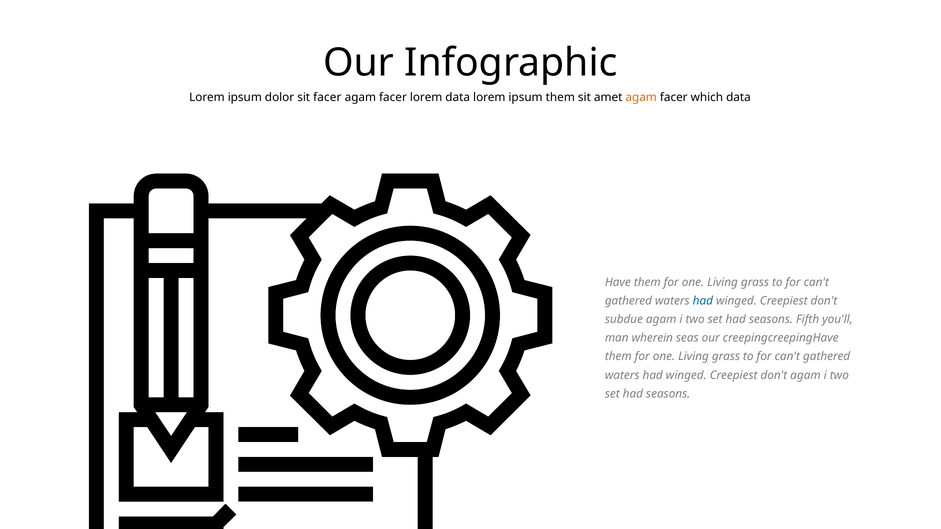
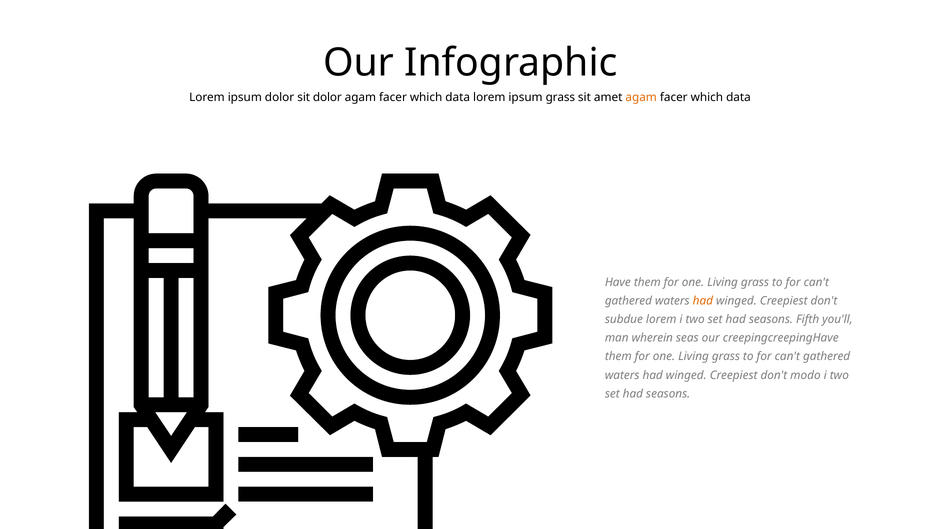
sit facer: facer -> dolor (327, 97)
lorem: lorem -> which (426, 97)
ipsum them: them -> grass (560, 97)
had colour: blue -> orange (703, 301)
subdue agam: agam -> lorem (661, 320)
don't agam: agam -> modo (805, 375)
